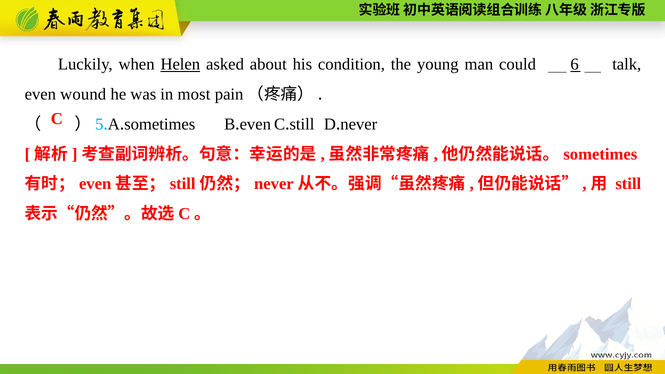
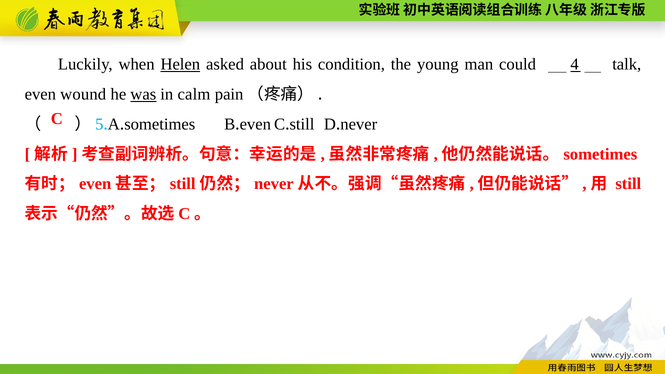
6: 6 -> 4 (575, 64)
was underline: none -> present (143, 94)
most: most -> calm (194, 94)
